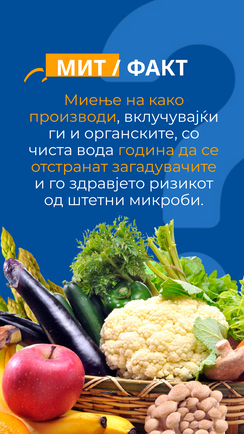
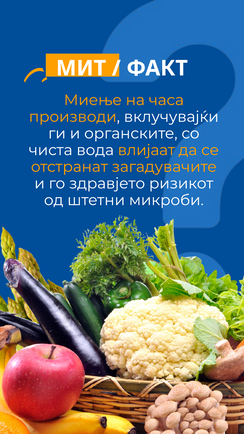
како: како -> часа (166, 100)
година: година -> влијаат (146, 150)
